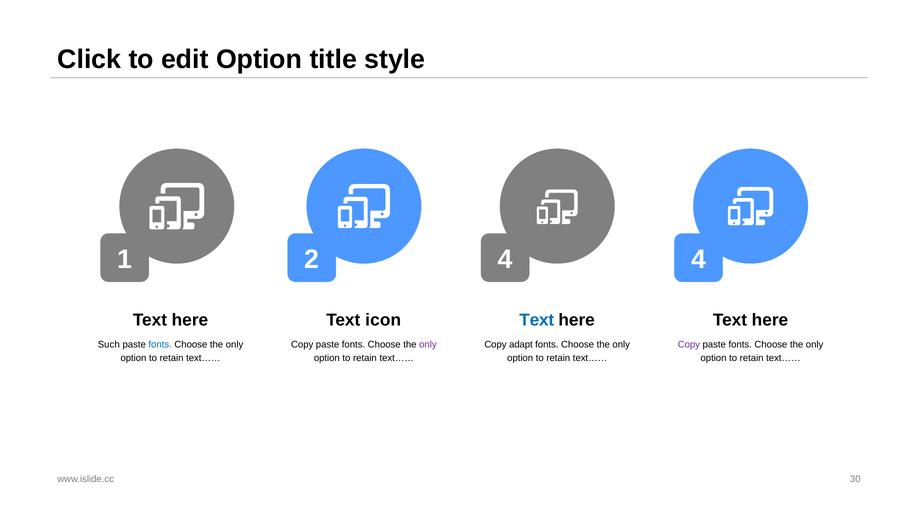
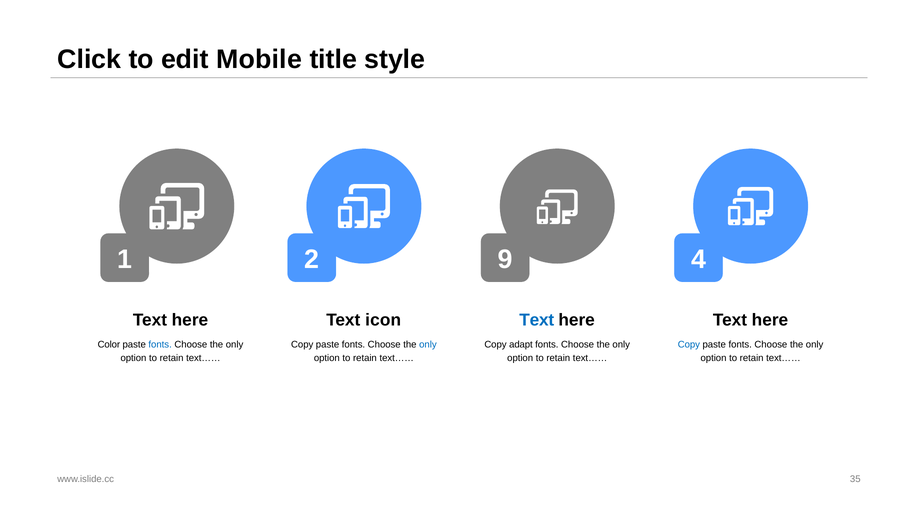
edit Option: Option -> Mobile (259, 59)
2 4: 4 -> 9 (505, 259)
Such: Such -> Color (109, 344)
only colour: purple -> blue (428, 344)
Copy colour: purple -> blue (689, 344)
30: 30 -> 35 (855, 478)
